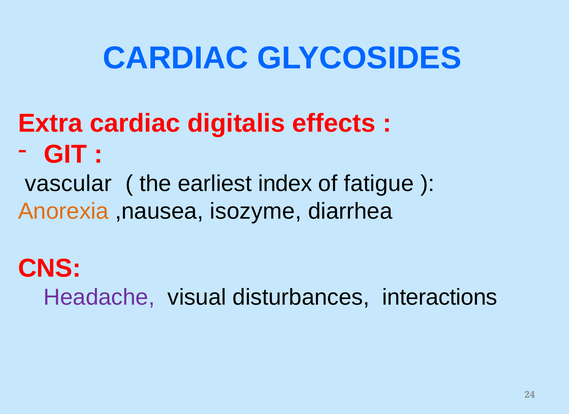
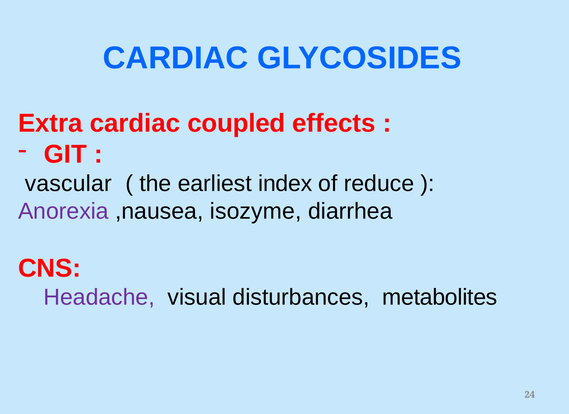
digitalis: digitalis -> coupled (236, 123)
fatigue: fatigue -> reduce (379, 183)
Anorexia colour: orange -> purple (63, 211)
interactions: interactions -> metabolites (440, 297)
